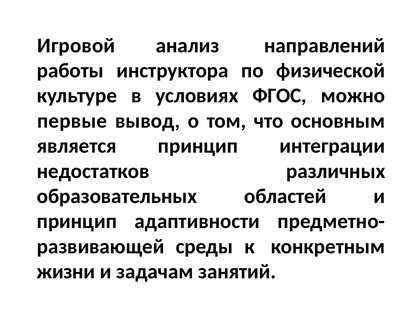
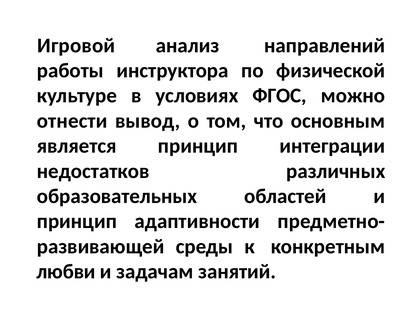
первые: первые -> отнести (72, 121)
жизни: жизни -> любви (66, 272)
